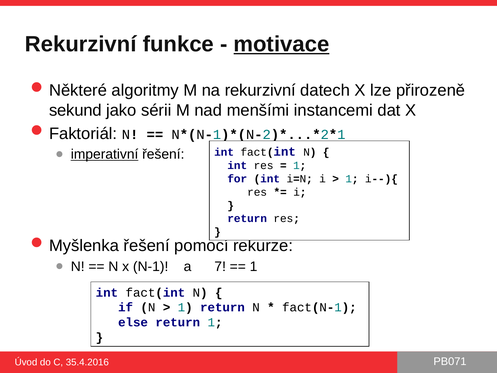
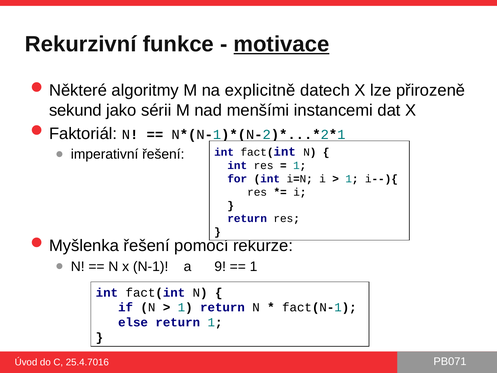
na rekurzivní: rekurzivní -> explicitně (260, 90)
imperativní underline: present -> none (105, 154)
7: 7 -> 9 (220, 266)
35.4.2016: 35.4.2016 -> 25.4.7016 (87, 362)
